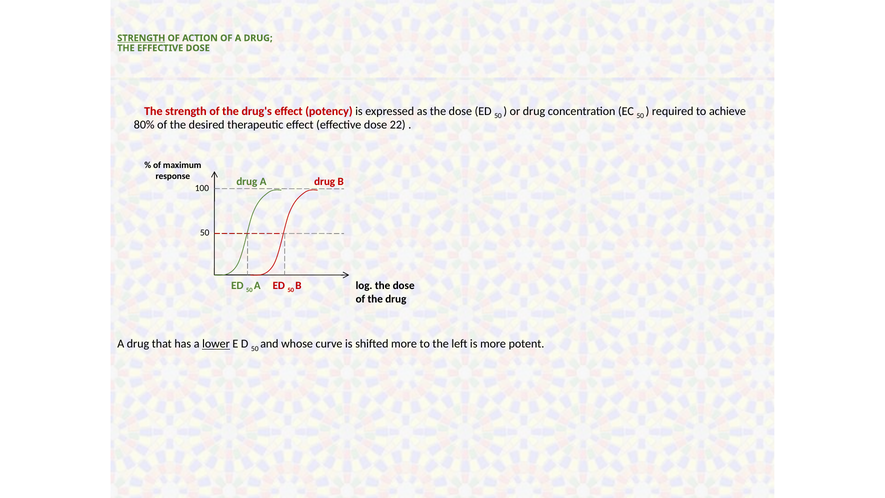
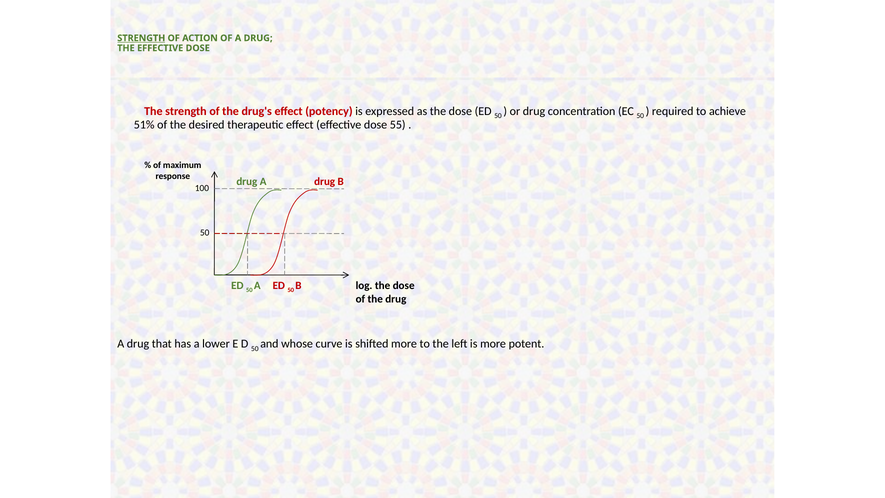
80%: 80% -> 51% (144, 125)
22: 22 -> 55 (398, 125)
lower underline: present -> none (216, 344)
